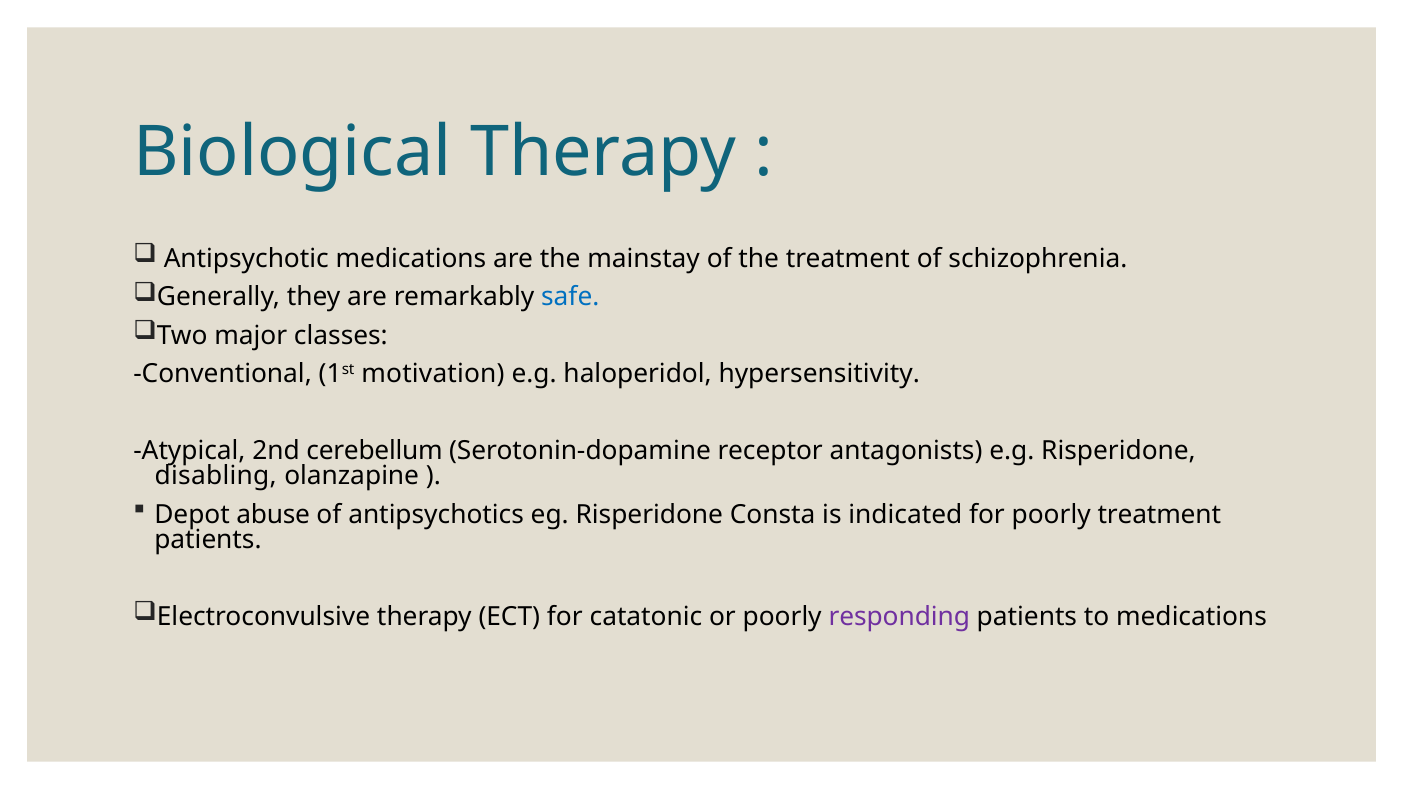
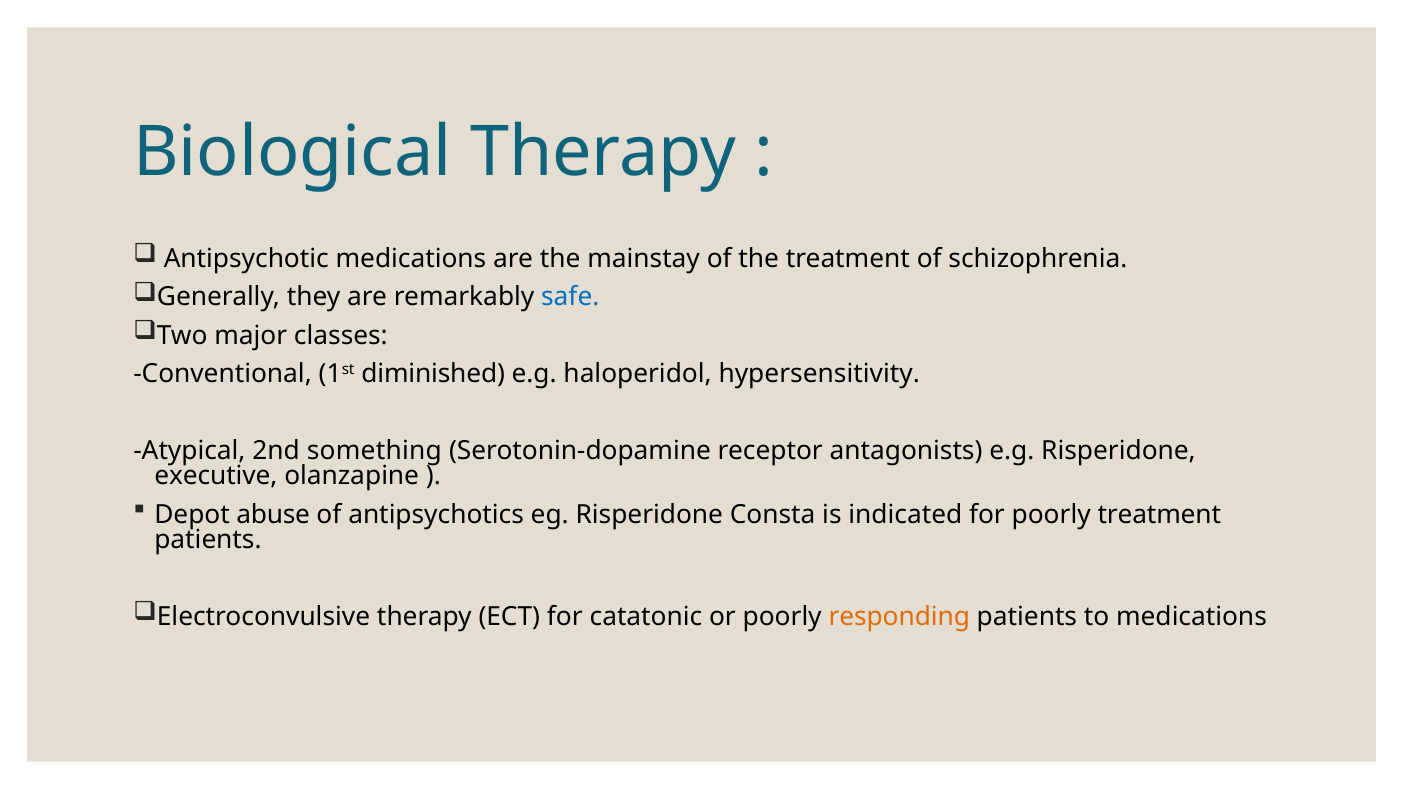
motivation: motivation -> diminished (433, 374)
cerebellum: cerebellum -> something (374, 451)
disabling: disabling -> executive (216, 476)
responding colour: purple -> orange (899, 617)
